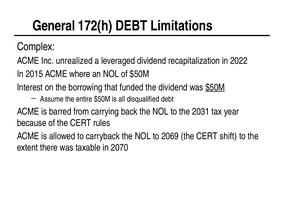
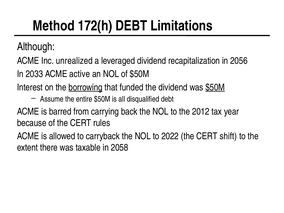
General: General -> Method (54, 26)
Complex: Complex -> Although (36, 47)
2022: 2022 -> 2056 (239, 61)
2015: 2015 -> 2033 (34, 74)
where: where -> active (80, 74)
borrowing underline: none -> present (86, 87)
2031: 2031 -> 2012 (201, 112)
2069: 2069 -> 2022 (170, 136)
2070: 2070 -> 2058 (120, 148)
